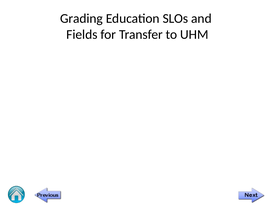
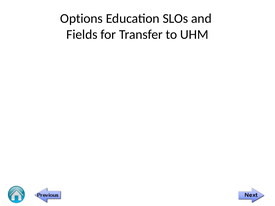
Grading: Grading -> Options (81, 19)
